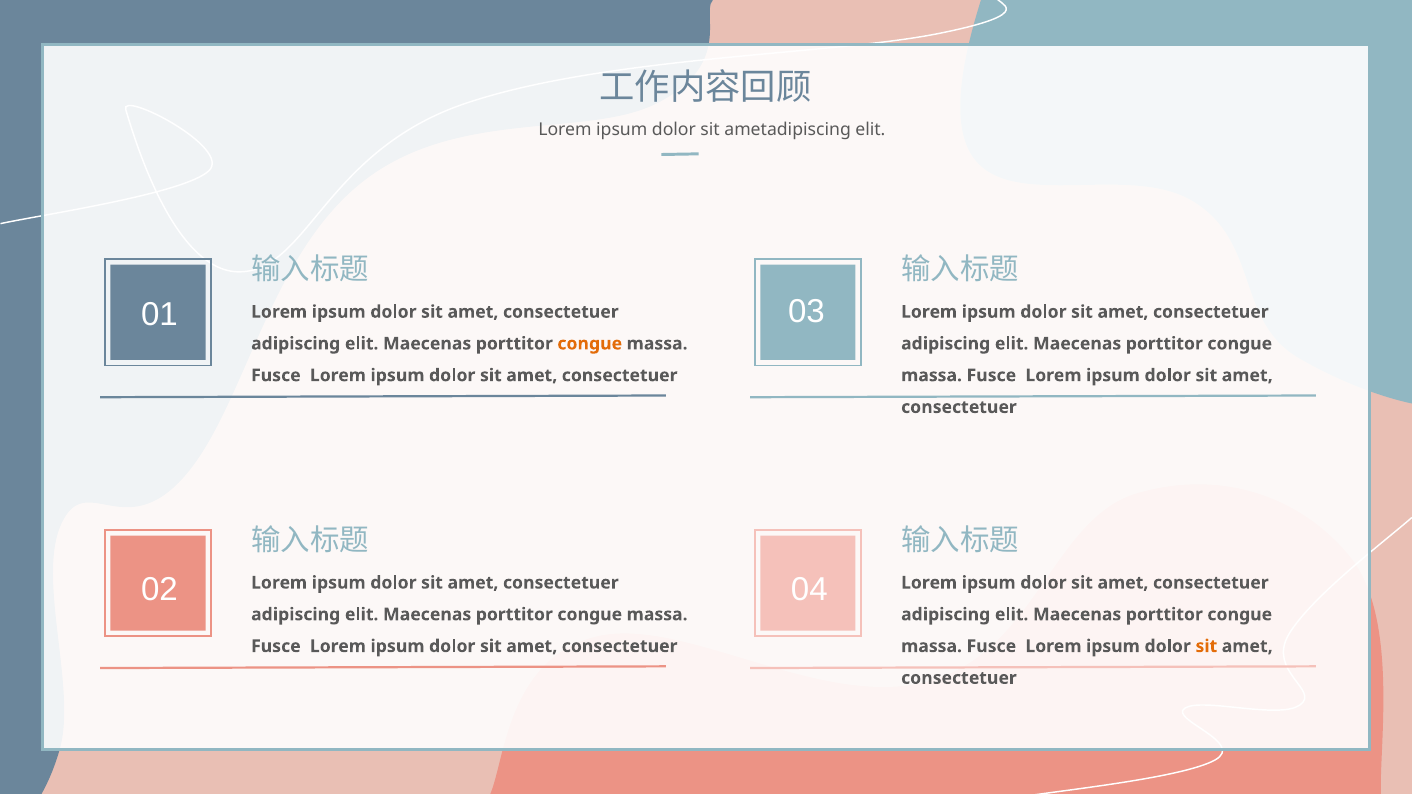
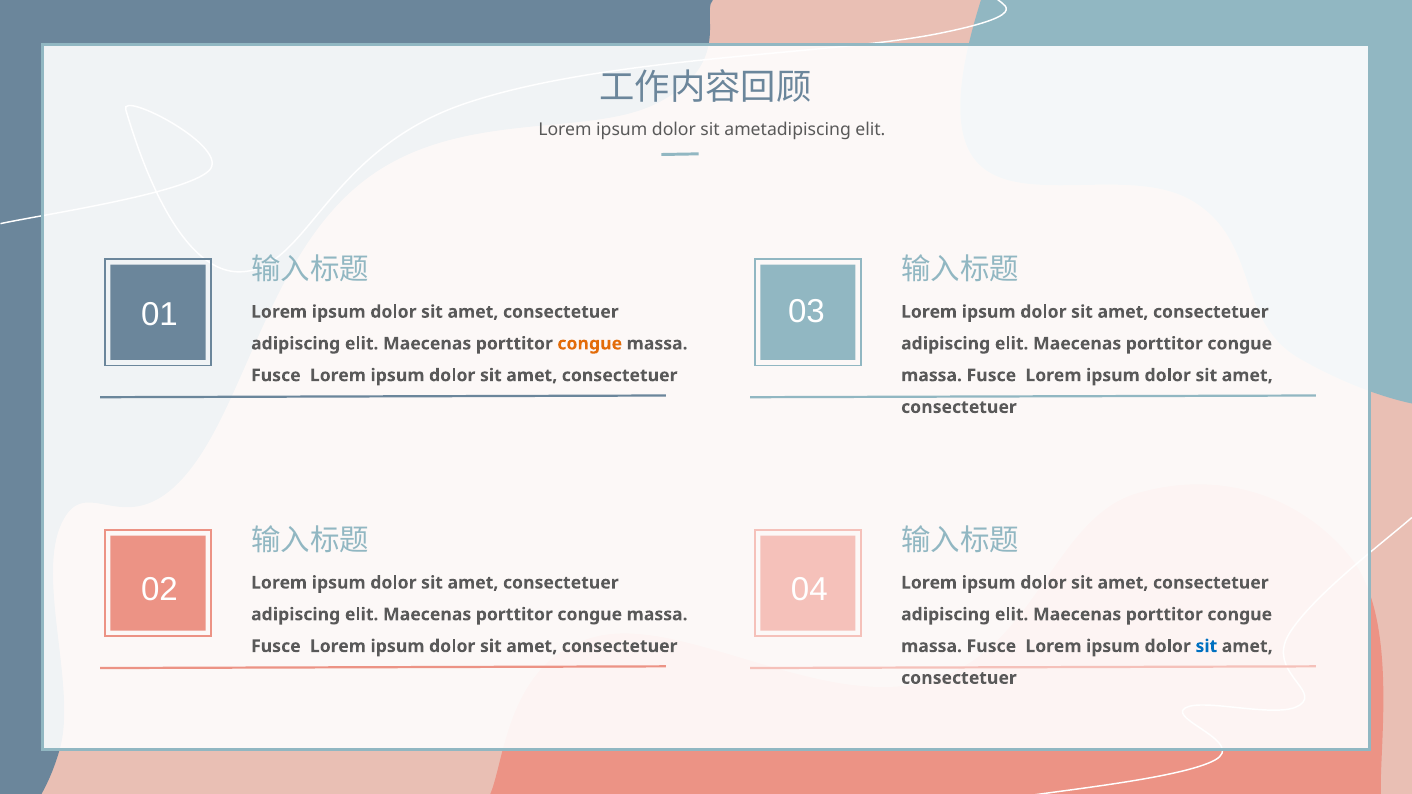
sit colour: orange -> blue (1206, 646)
